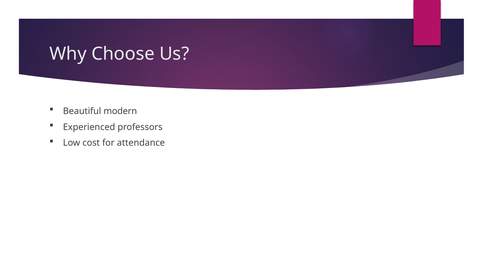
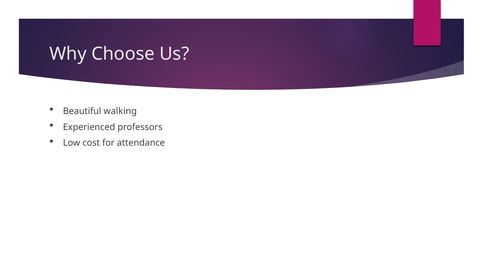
modern: modern -> walking (120, 111)
